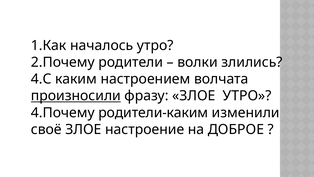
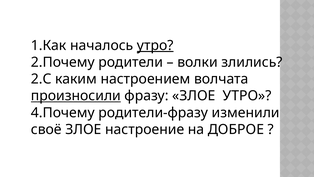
утро underline: none -> present (155, 45)
4.С: 4.С -> 2.С (41, 79)
родители-каким: родители-каким -> родители-фразу (153, 112)
